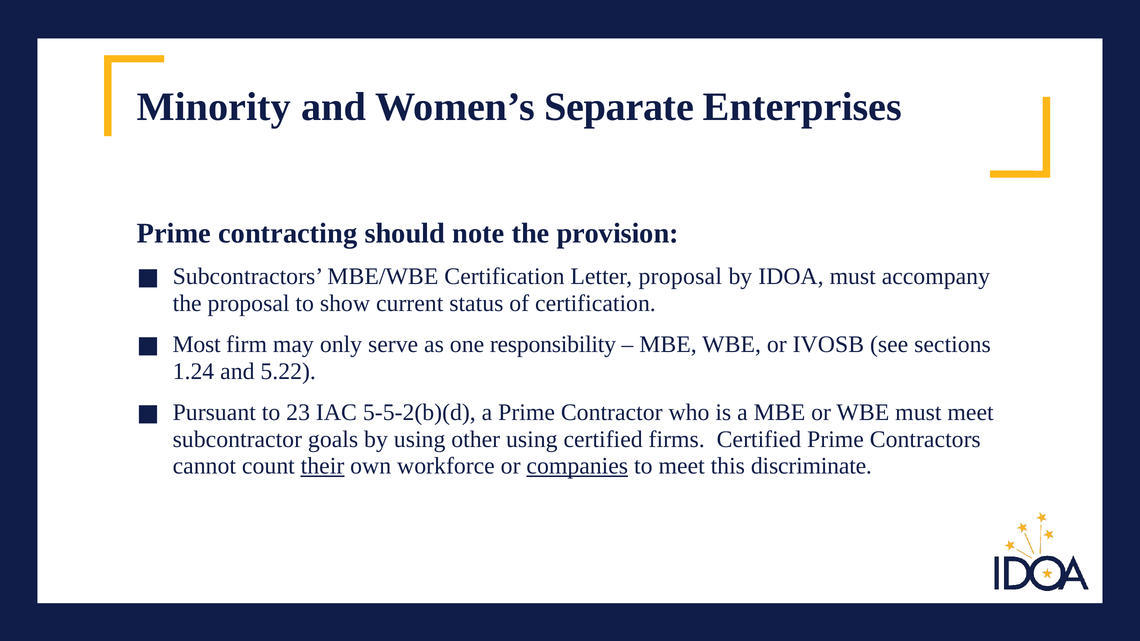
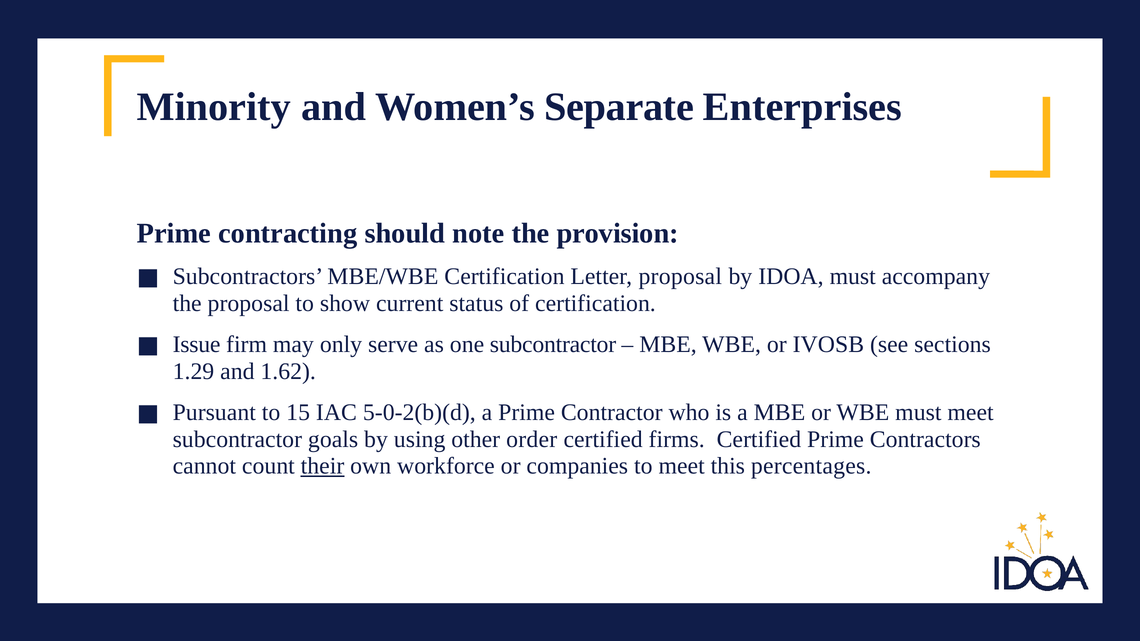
Most: Most -> Issue (197, 345)
one responsibility: responsibility -> subcontractor (553, 345)
1.24: 1.24 -> 1.29 (193, 371)
5.22: 5.22 -> 1.62 (288, 371)
23: 23 -> 15 (298, 413)
5-5-2(b)(d: 5-5-2(b)(d -> 5-0-2(b)(d (419, 413)
other using: using -> order (532, 439)
companies underline: present -> none (577, 466)
discriminate: discriminate -> percentages (811, 466)
